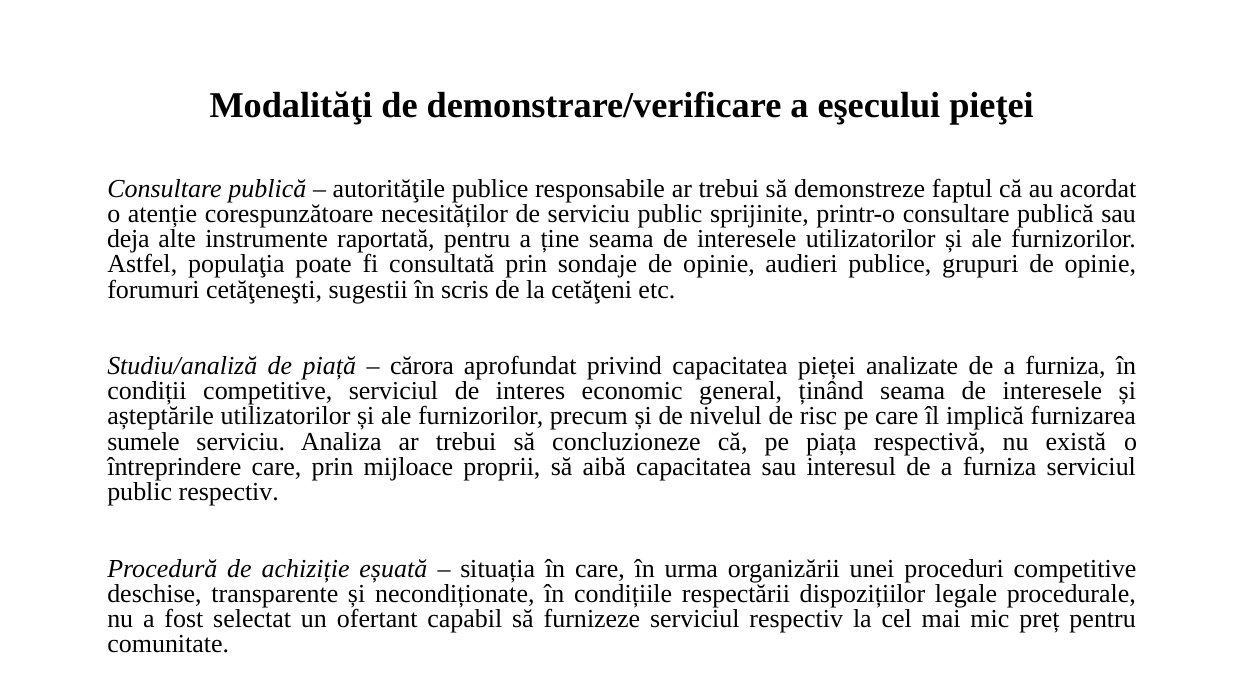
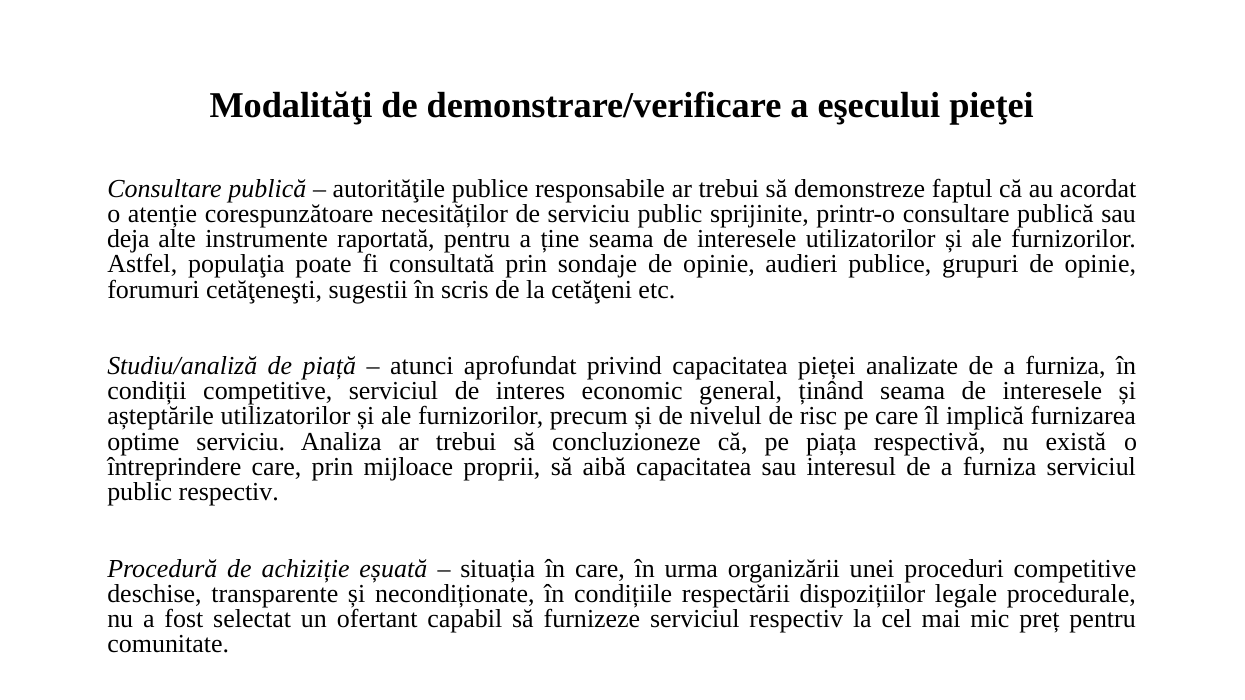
cărora: cărora -> atunci (422, 366)
sumele: sumele -> optime (143, 442)
